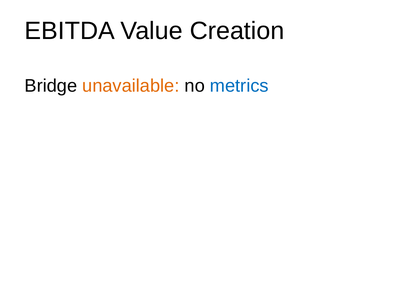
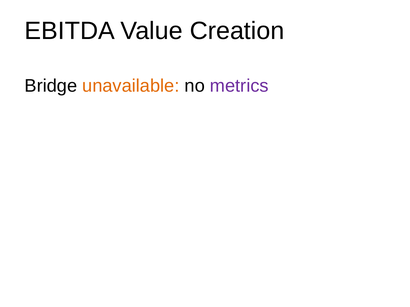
metrics colour: blue -> purple (239, 86)
